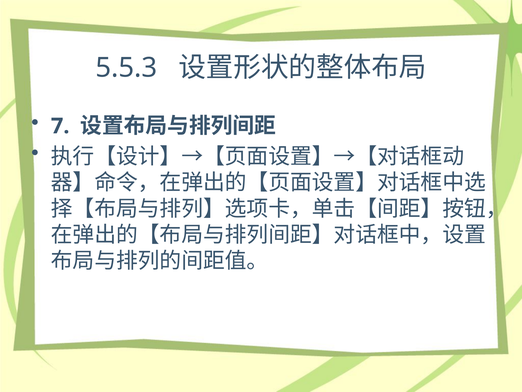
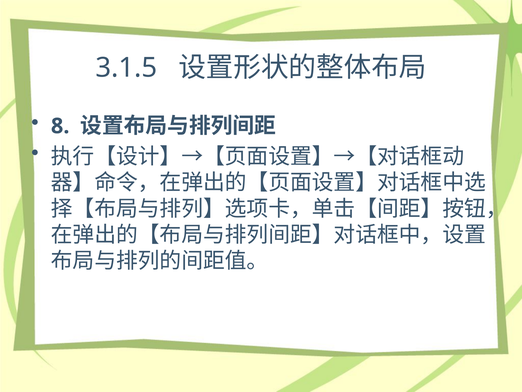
5.5.3: 5.5.3 -> 3.1.5 (126, 68)
7: 7 -> 8 (60, 126)
